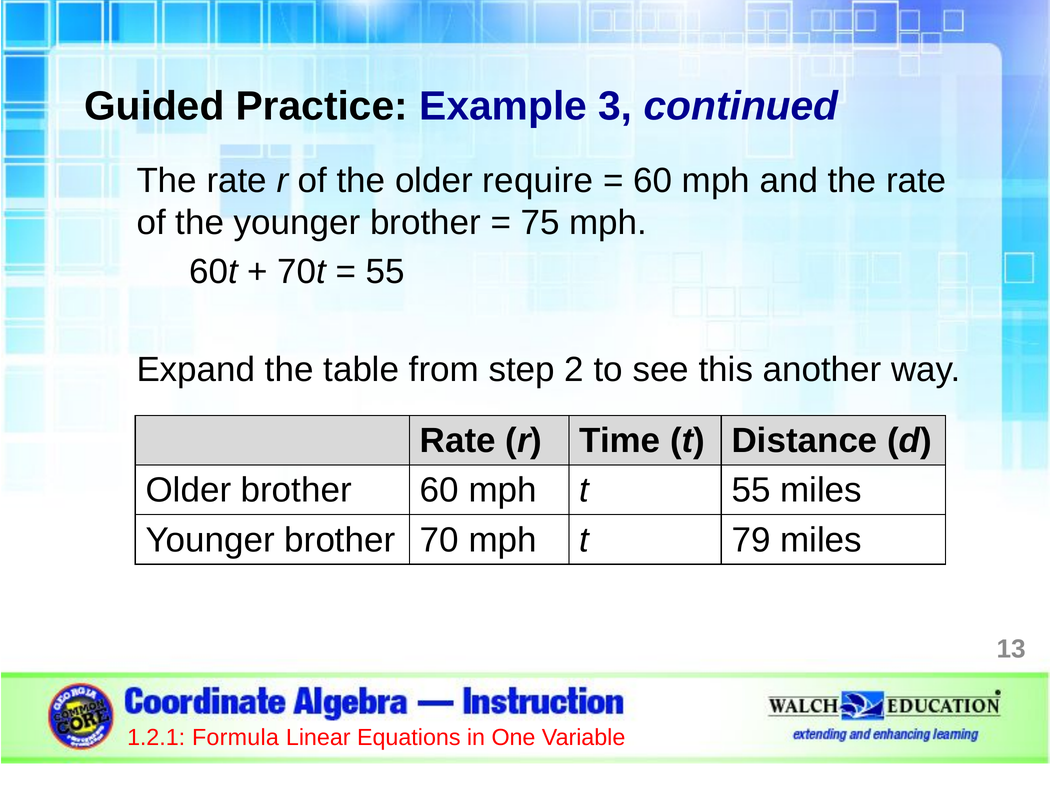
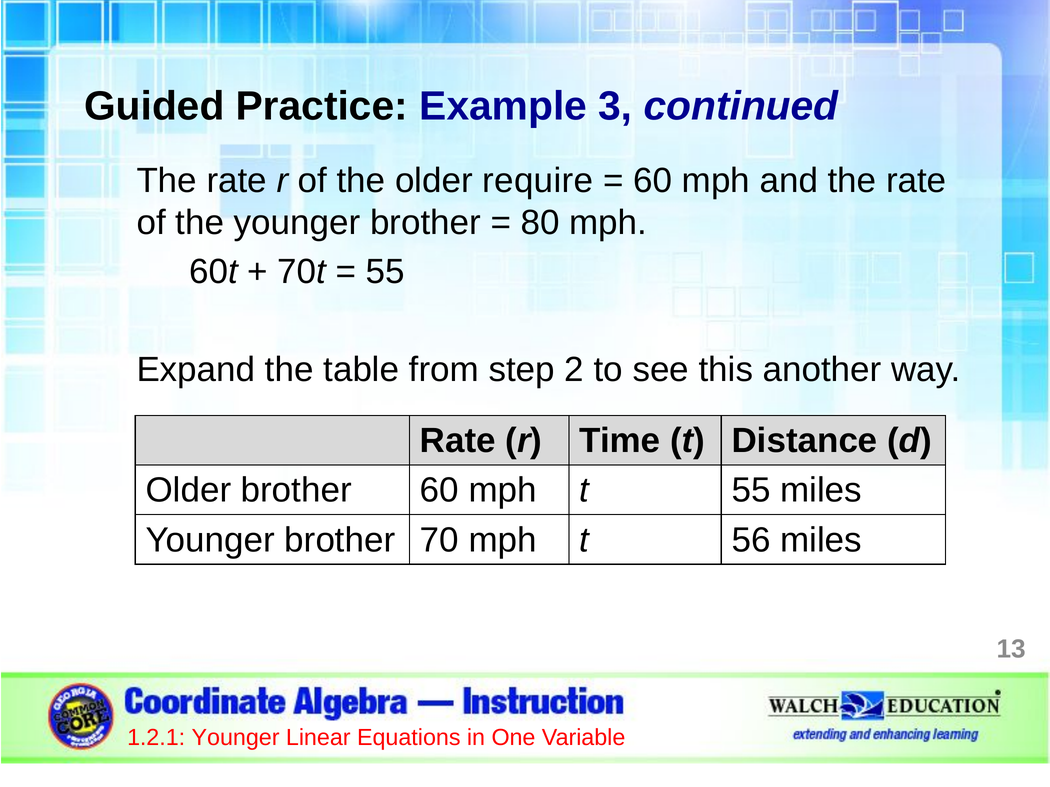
75: 75 -> 80 (540, 223)
79: 79 -> 56 (751, 540)
1.2.1 Formula: Formula -> Younger (236, 738)
